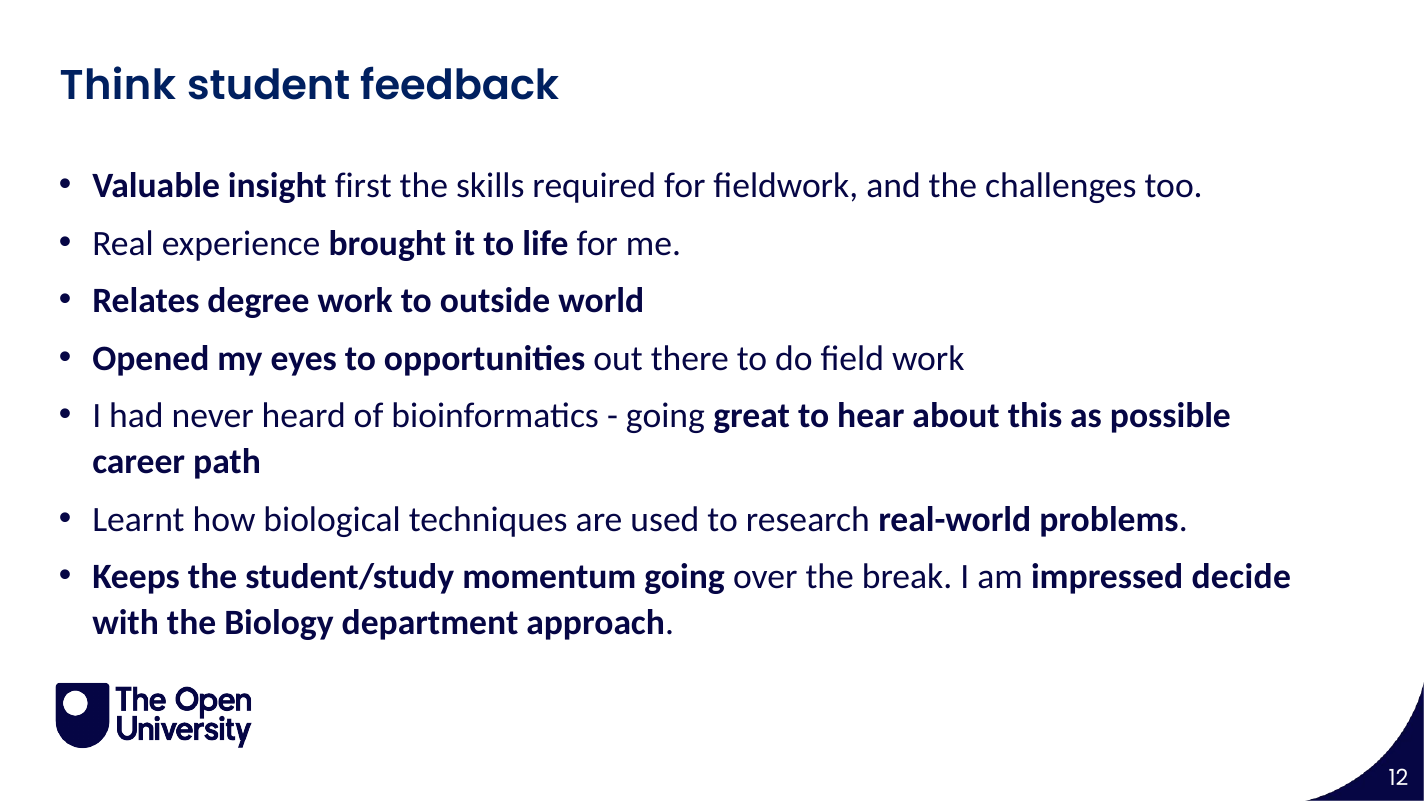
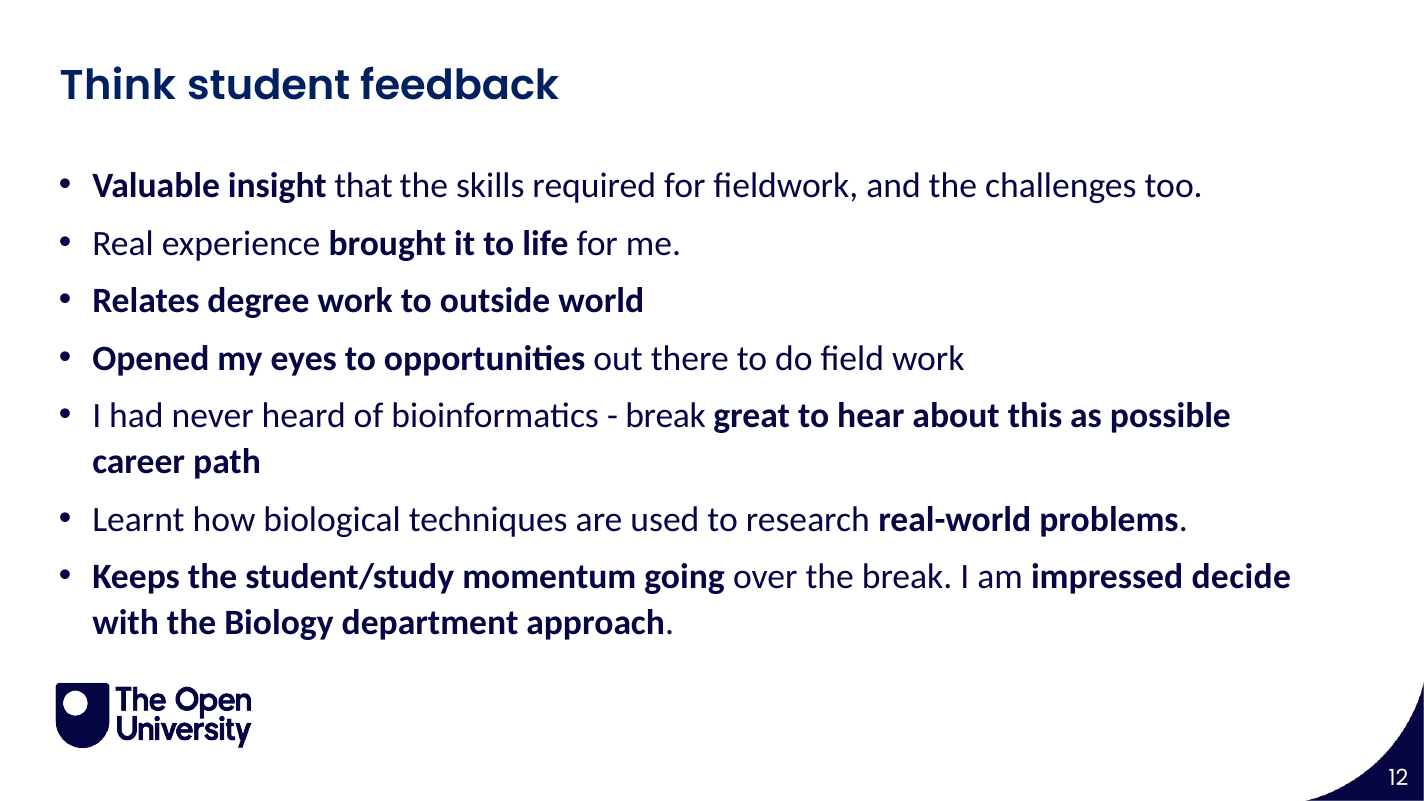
first: first -> that (363, 186)
going: going -> break (666, 416)
